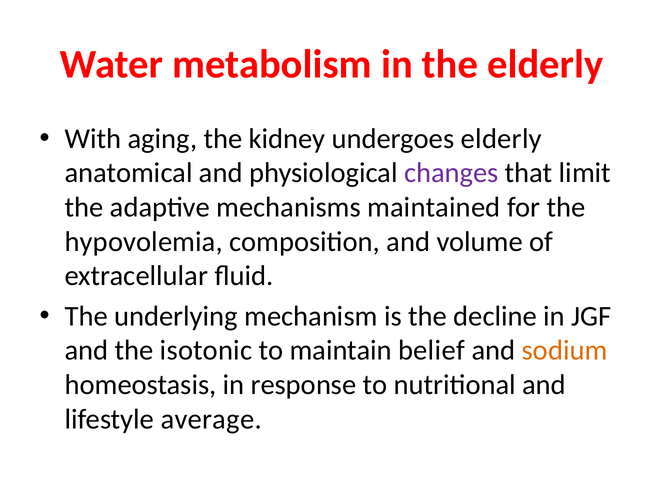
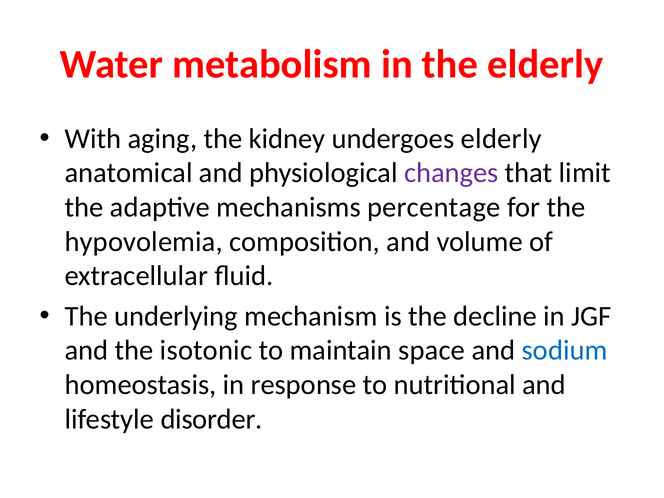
maintained: maintained -> percentage (434, 207)
belief: belief -> space (432, 351)
sodium colour: orange -> blue (565, 351)
average: average -> disorder (211, 419)
